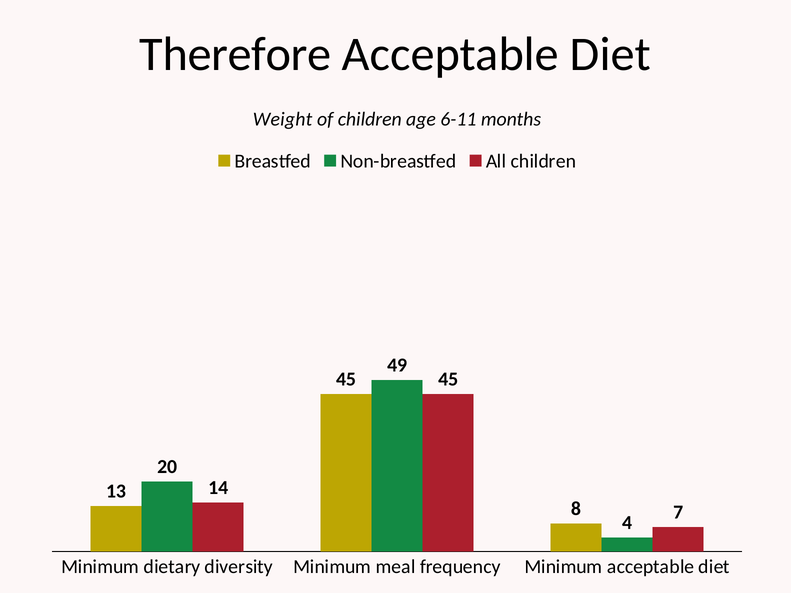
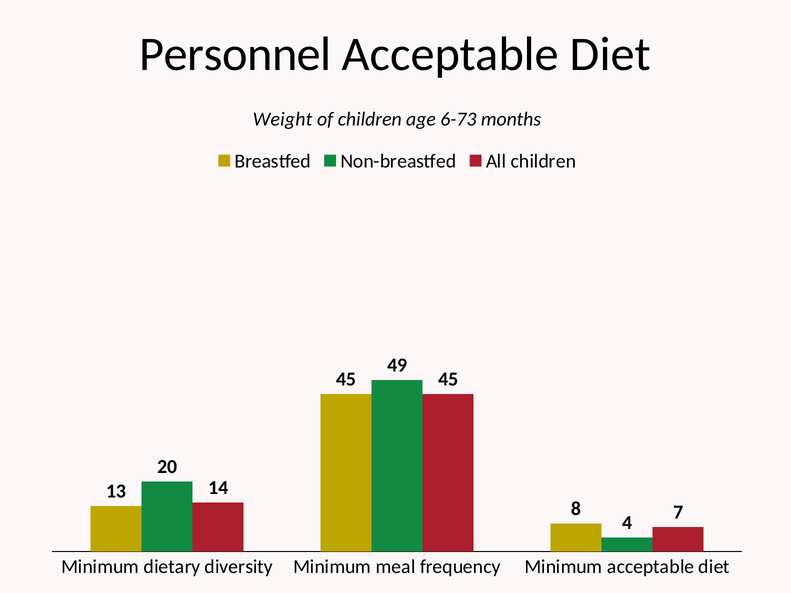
Therefore: Therefore -> Personnel (235, 54)
6-11: 6-11 -> 6-73 (458, 119)
